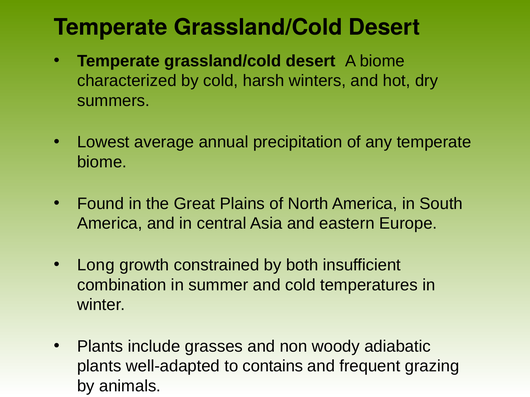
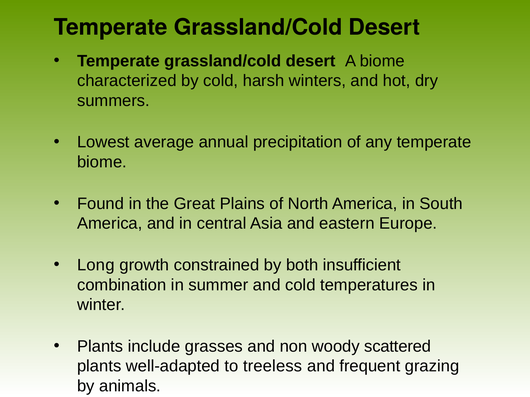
adiabatic: adiabatic -> scattered (398, 347)
contains: contains -> treeless (273, 367)
